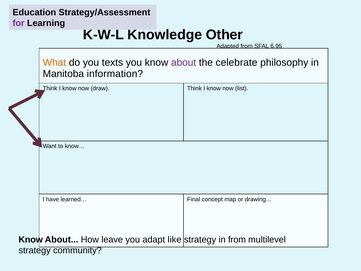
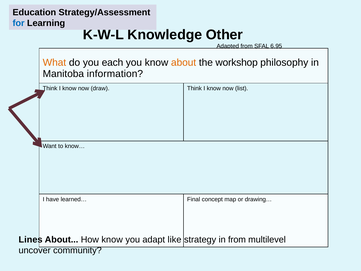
for colour: purple -> blue (19, 23)
texts: texts -> each (112, 62)
about colour: purple -> orange (184, 62)
celebrate: celebrate -> workshop (237, 62)
Know: Know -> Lines (31, 239)
How leave: leave -> know (112, 239)
strategy: strategy -> uncover (35, 250)
